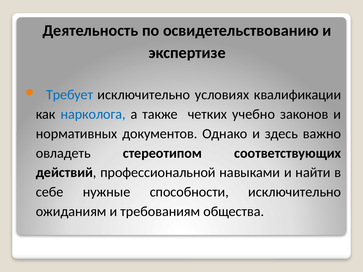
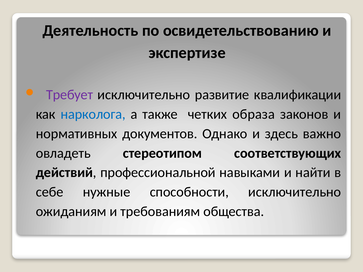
Требует colour: blue -> purple (70, 95)
условиях: условиях -> развитие (222, 95)
учебно: учебно -> образа (254, 114)
